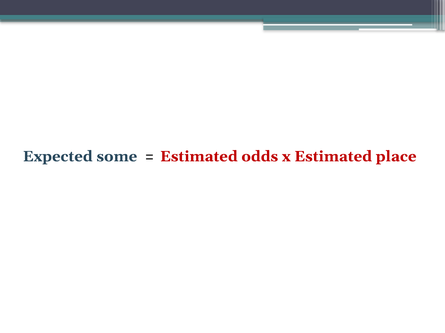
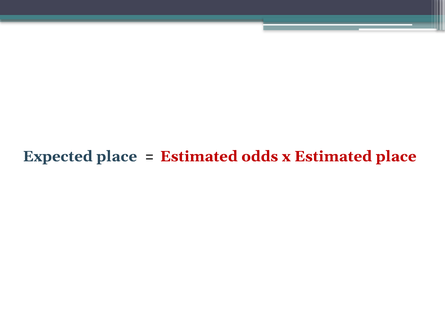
Expected some: some -> place (117, 157)
